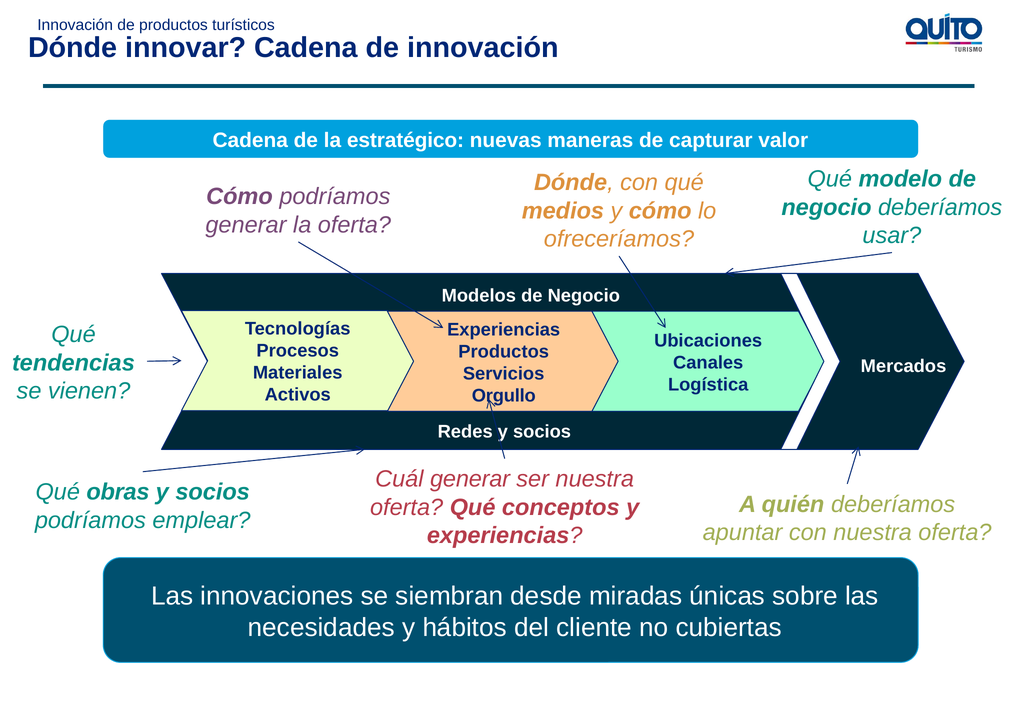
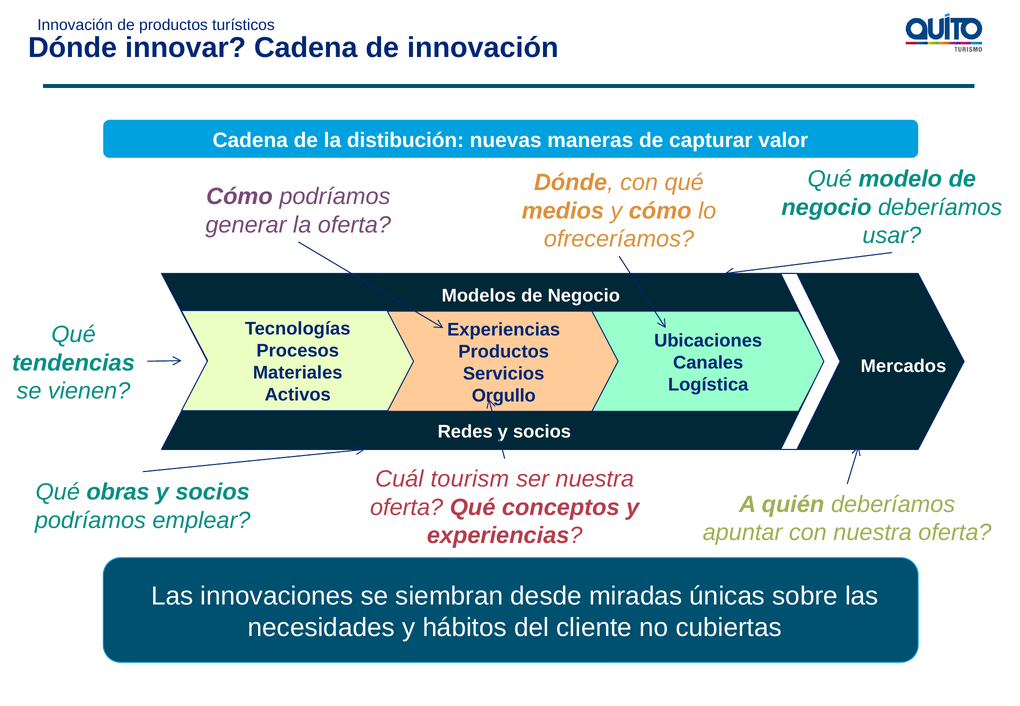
estratégico: estratégico -> distibución (405, 140)
Cuál generar: generar -> tourism (470, 479)
